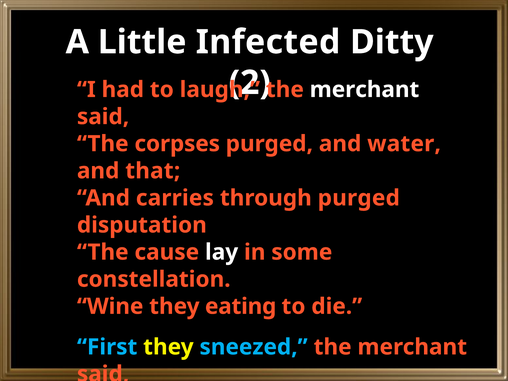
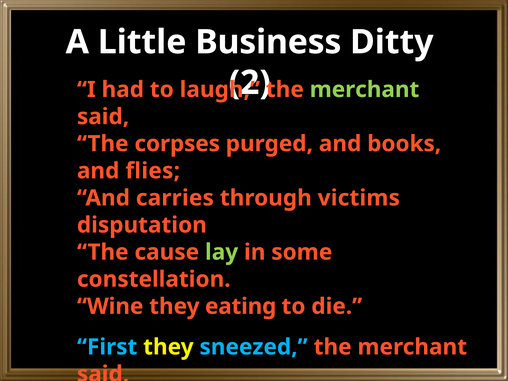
Infected: Infected -> Business (268, 42)
merchant colour: white -> light green (365, 90)
and water: water -> books (404, 144)
and that: that -> flies (153, 171)
through purged: purged -> victims (359, 198)
lay colour: white -> light green (222, 252)
